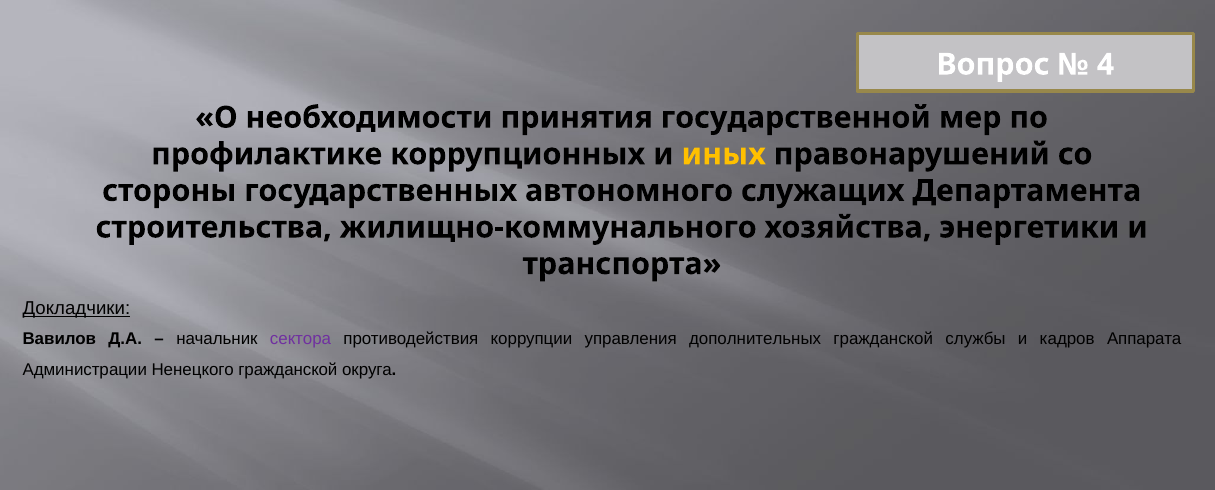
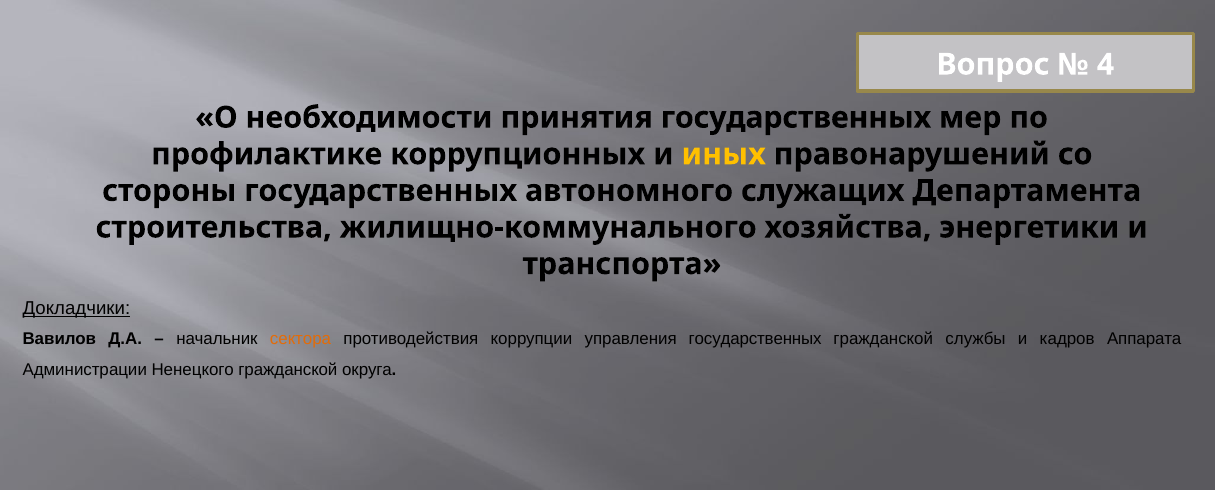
принятия государственной: государственной -> государственных (796, 118)
сектора colour: purple -> orange (301, 339)
управления дополнительных: дополнительных -> государственных (755, 339)
